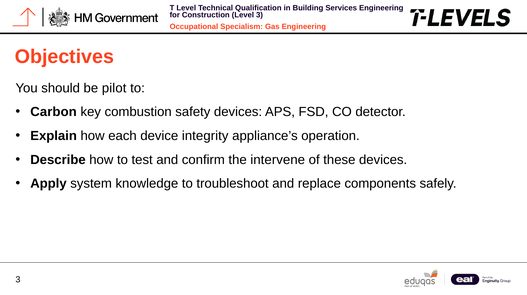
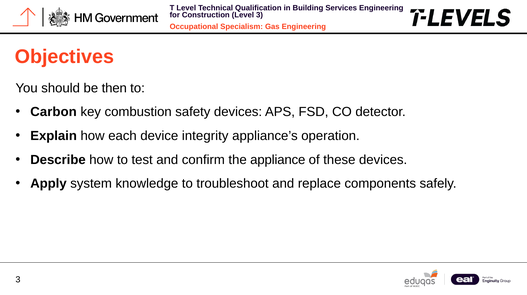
pilot: pilot -> then (114, 88)
intervene: intervene -> appliance (278, 159)
